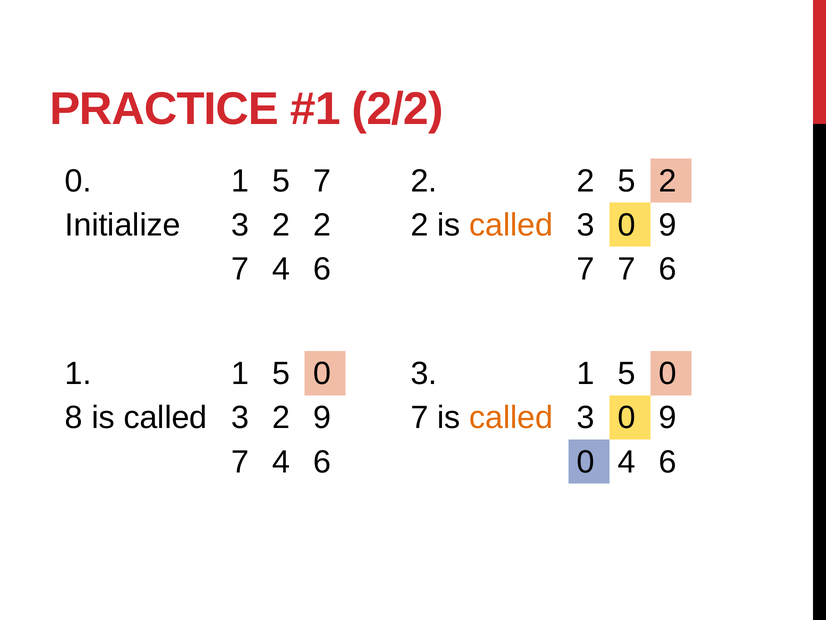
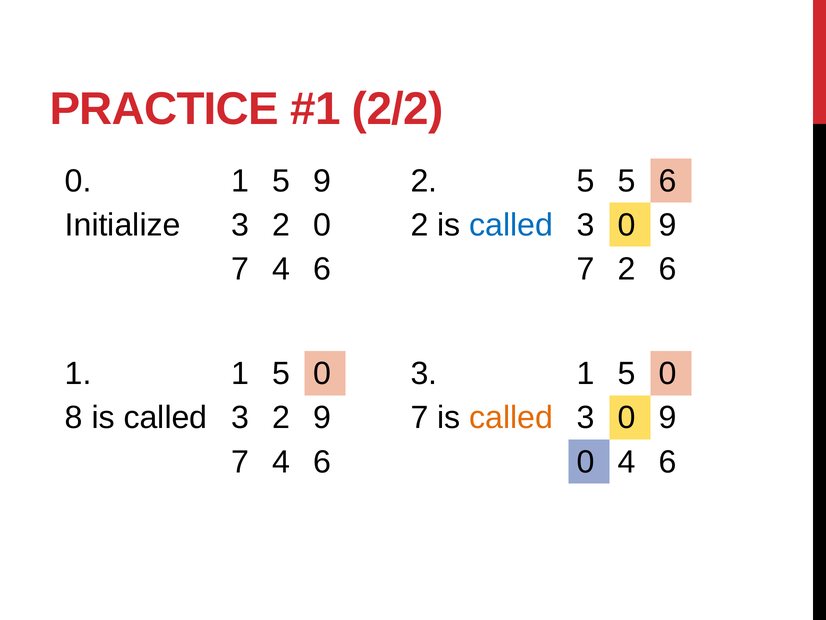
5 7: 7 -> 9 (322, 181)
2: 2 -> 5 (586, 181)
5 2: 2 -> 6 (668, 181)
3 2 2: 2 -> 0 (322, 225)
called colour: orange -> blue (511, 225)
7 7: 7 -> 2 (627, 269)
